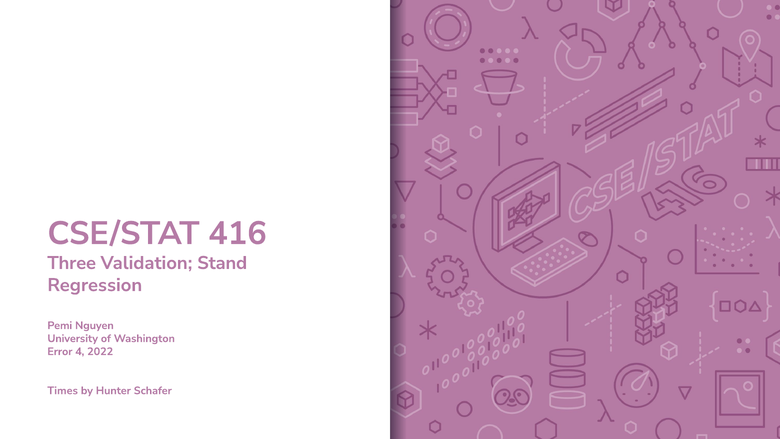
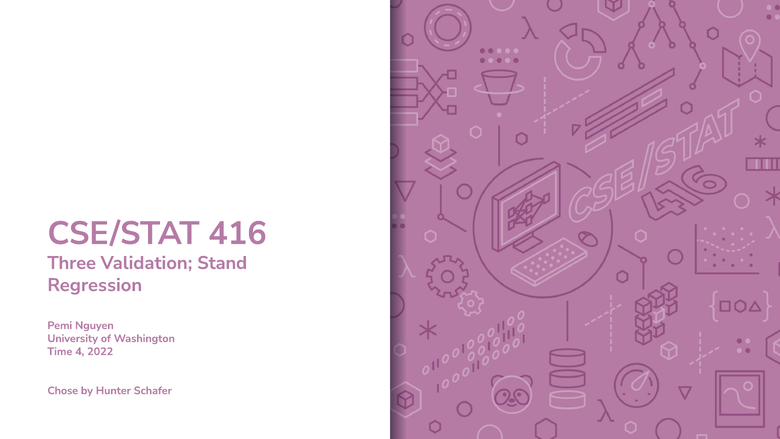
Error: Error -> Time (60, 351)
Times: Times -> Chose (63, 390)
